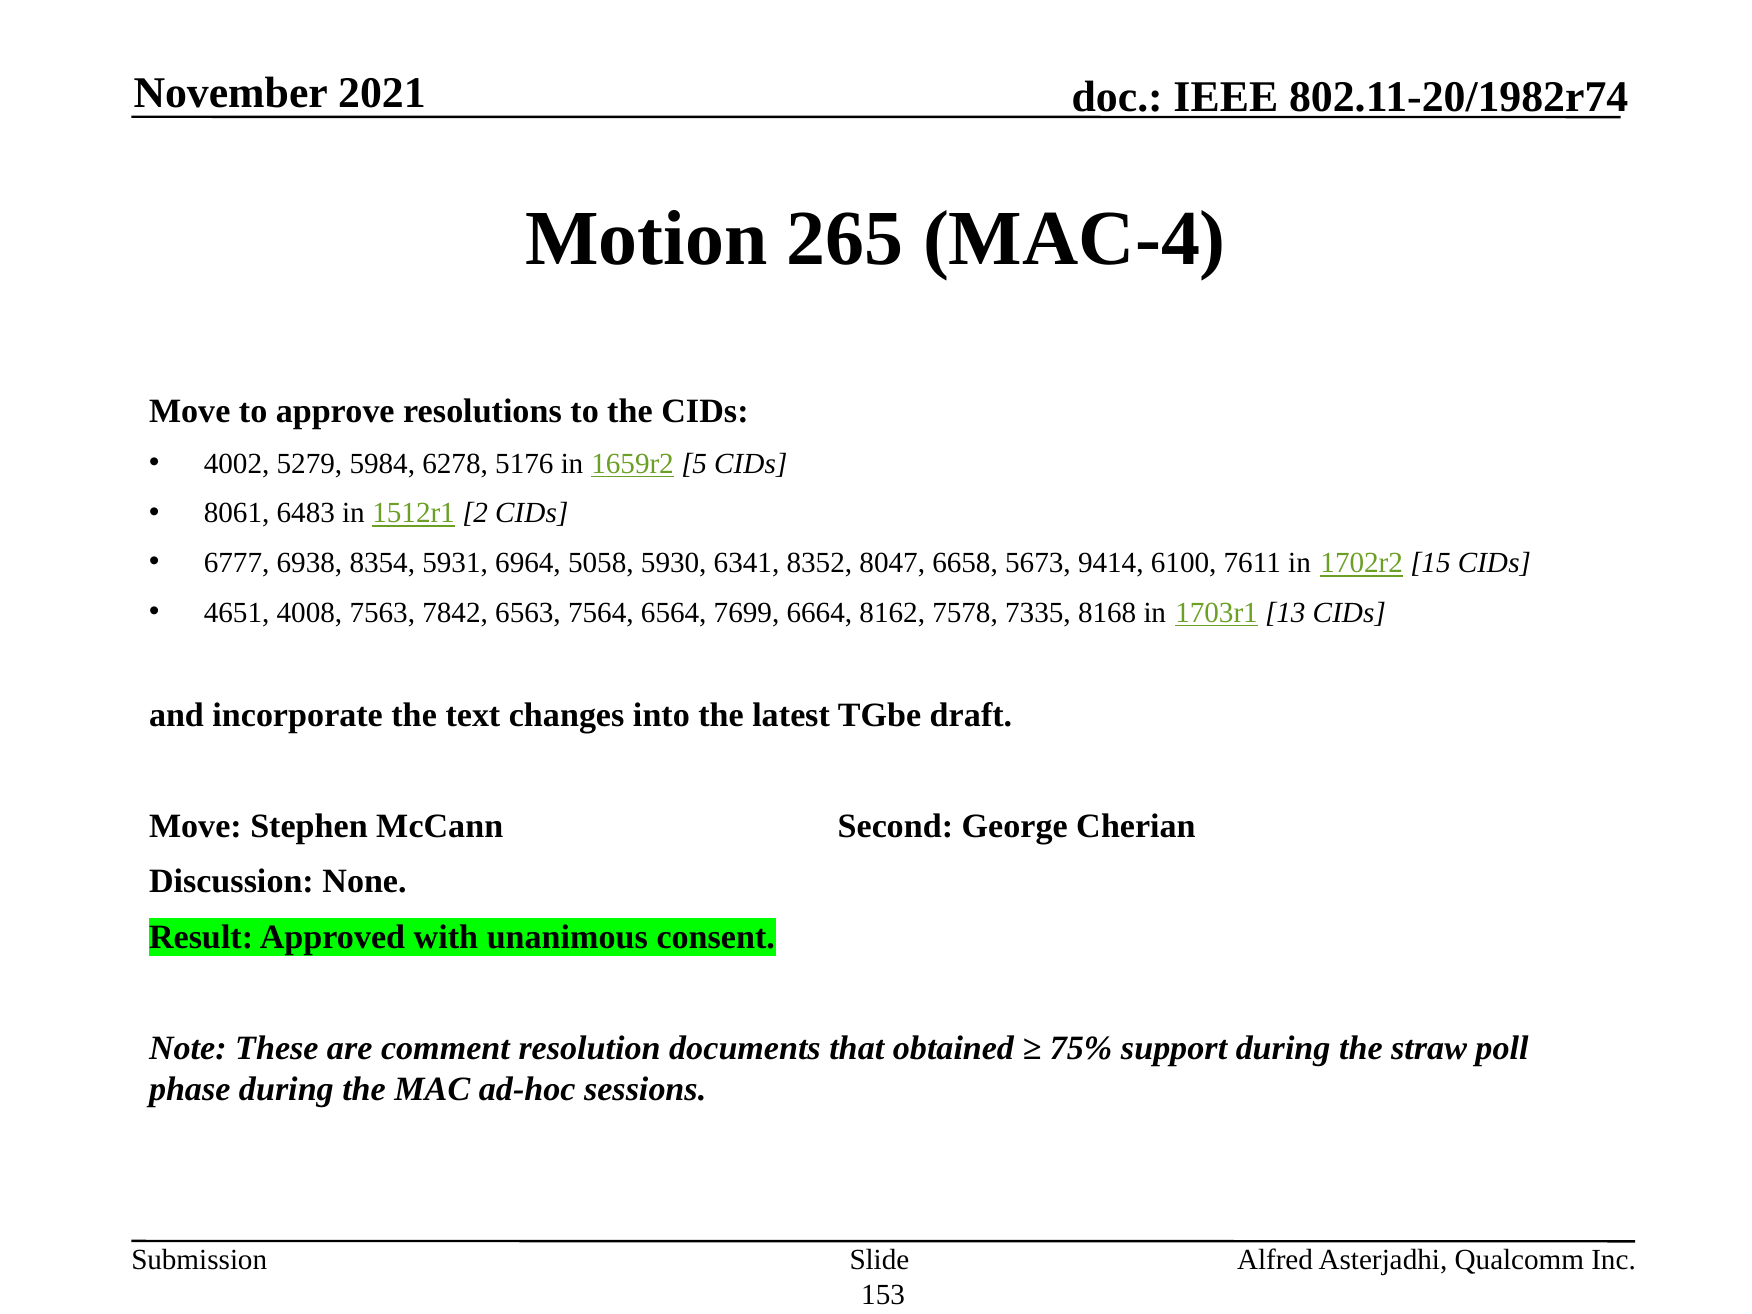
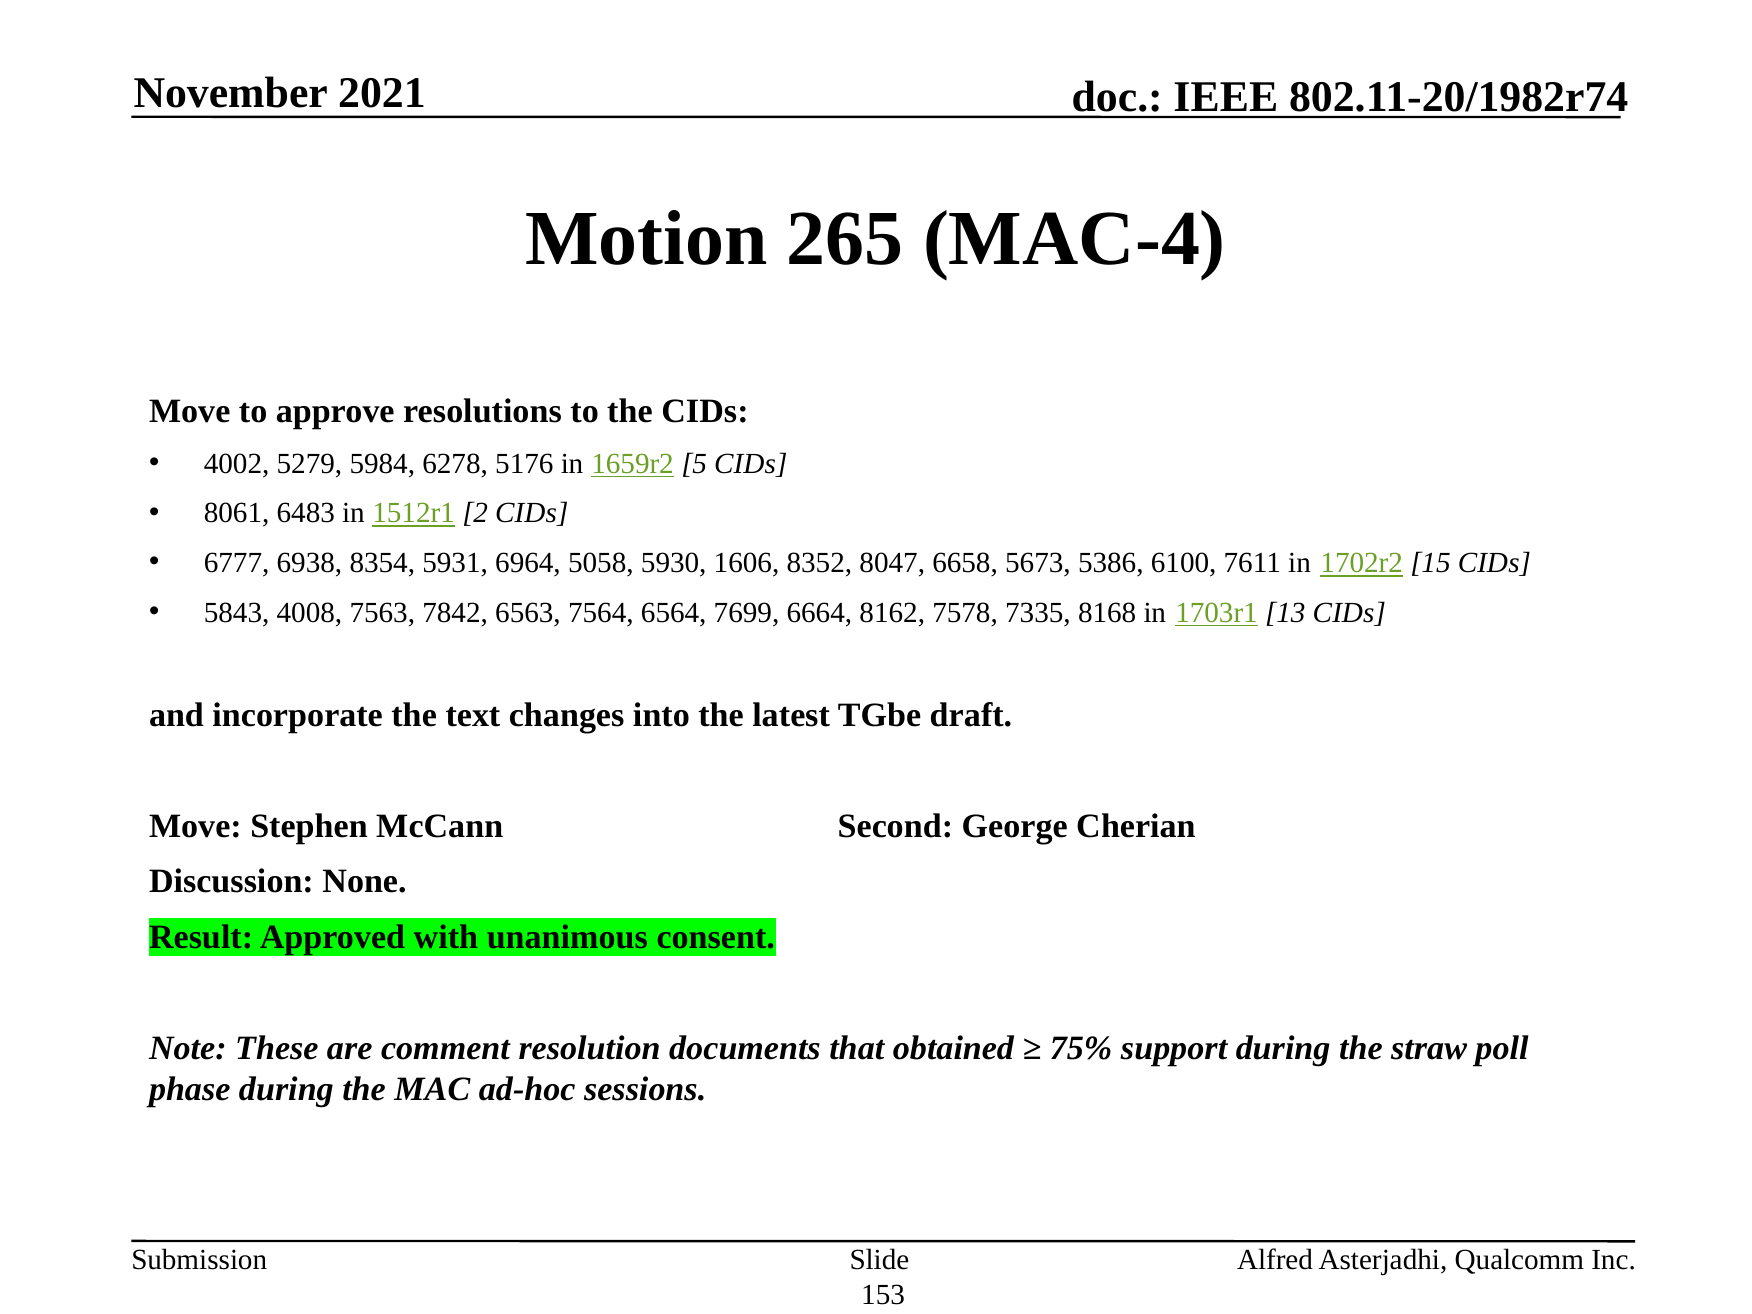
6341: 6341 -> 1606 (747, 563)
9414: 9414 -> 5386 (1111, 563)
4651: 4651 -> 5843 (237, 612)
